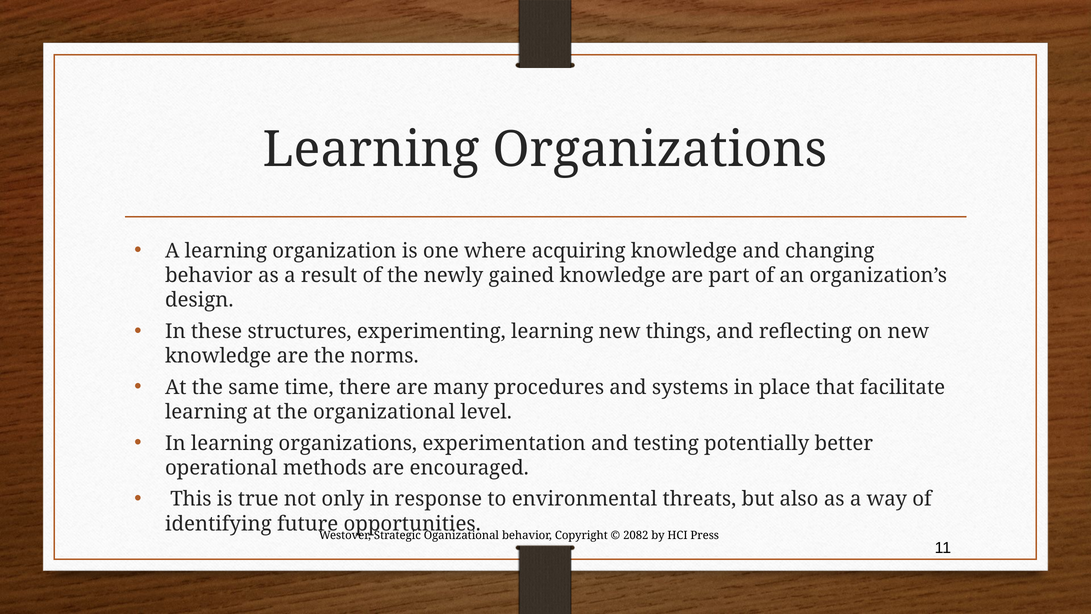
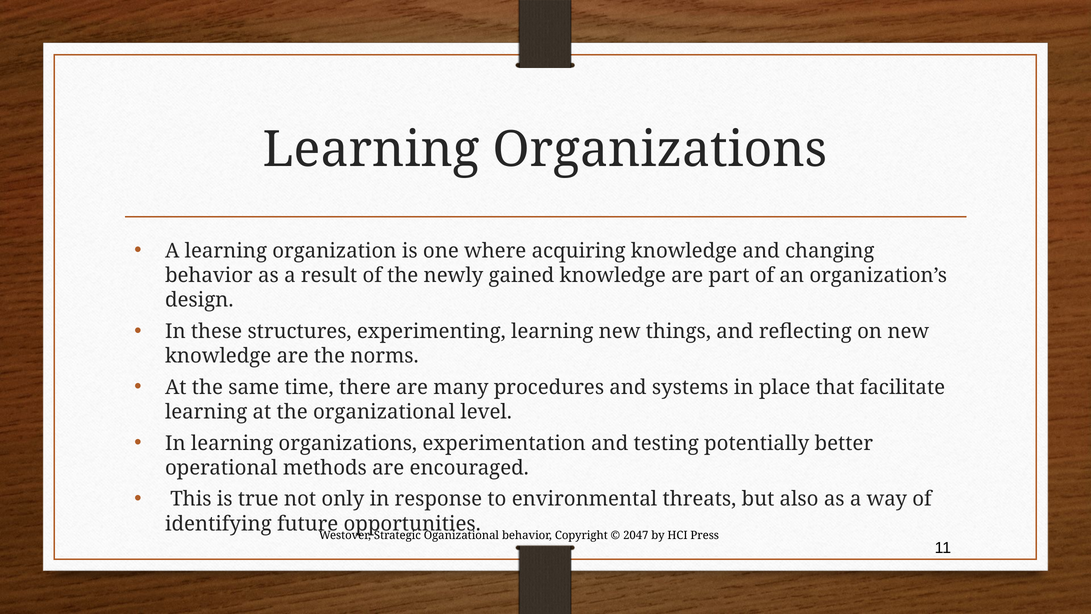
2082: 2082 -> 2047 (636, 535)
